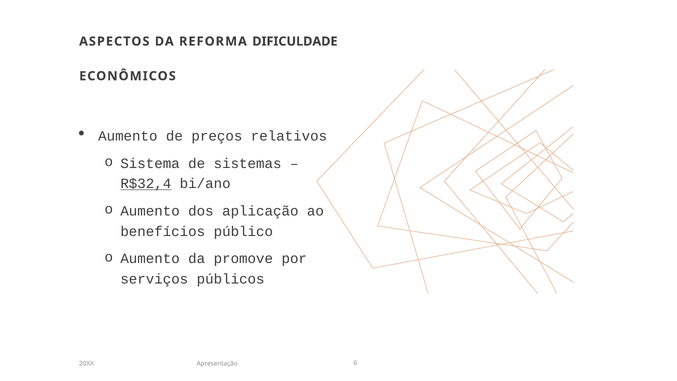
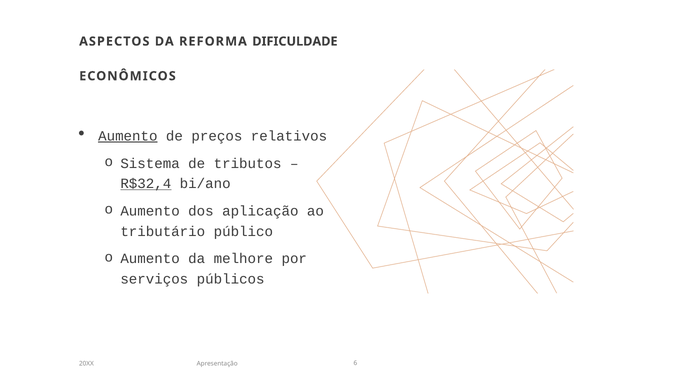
Aumento underline: none -> present (128, 136)
sistemas: sistemas -> tributos (248, 163)
benefícios: benefícios -> tributário (163, 231)
promove: promove -> melhore (243, 259)
